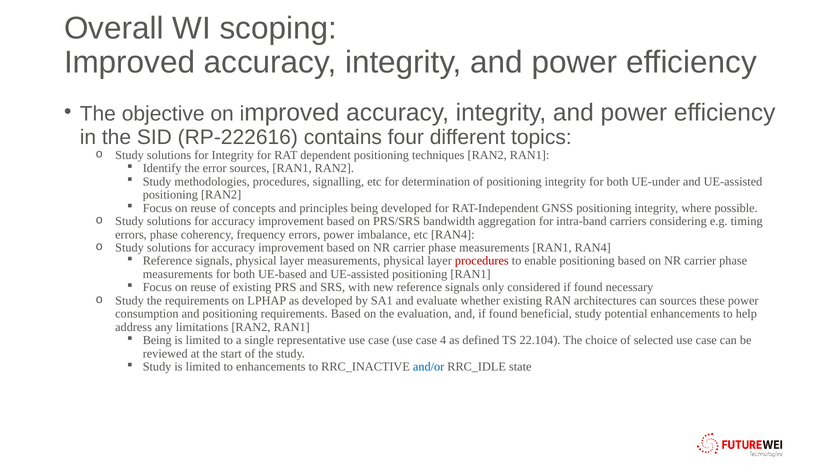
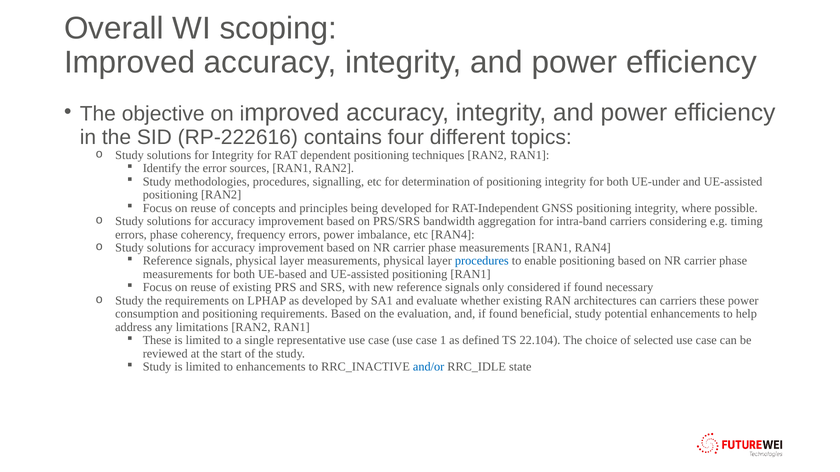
procedures colour: red -> blue (482, 261)
can sources: sources -> carriers (678, 301)
Being: Being -> These (157, 341)
4: 4 -> 1 (443, 341)
